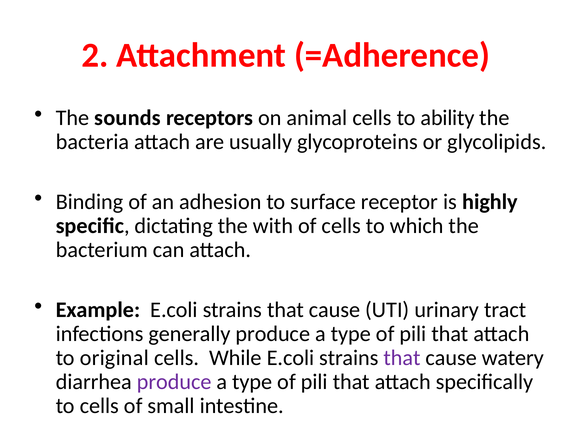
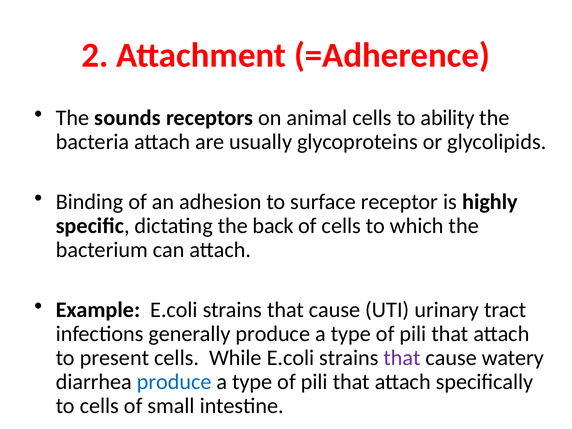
with: with -> back (273, 226)
original: original -> present (114, 358)
produce colour: purple -> blue (174, 382)
